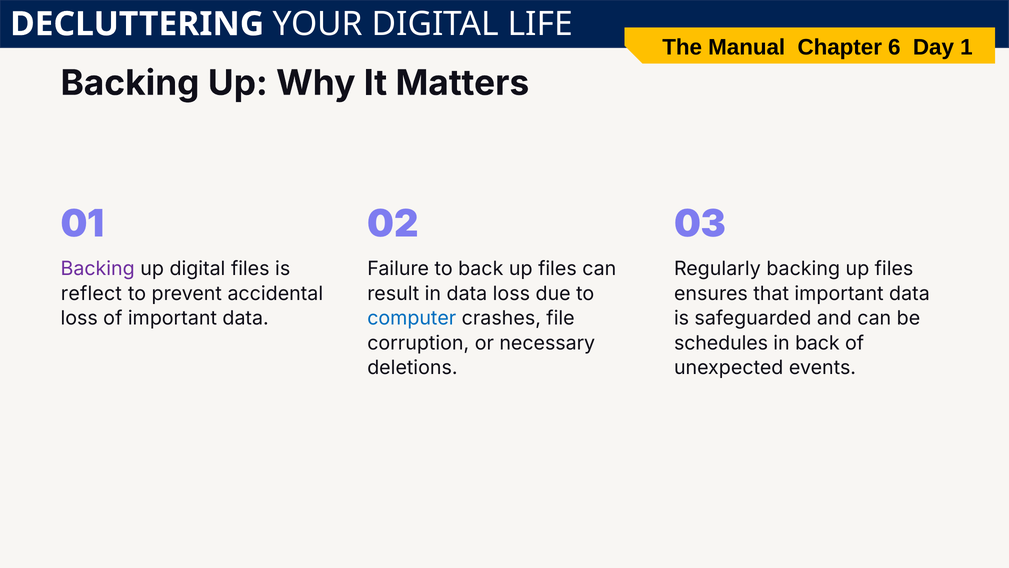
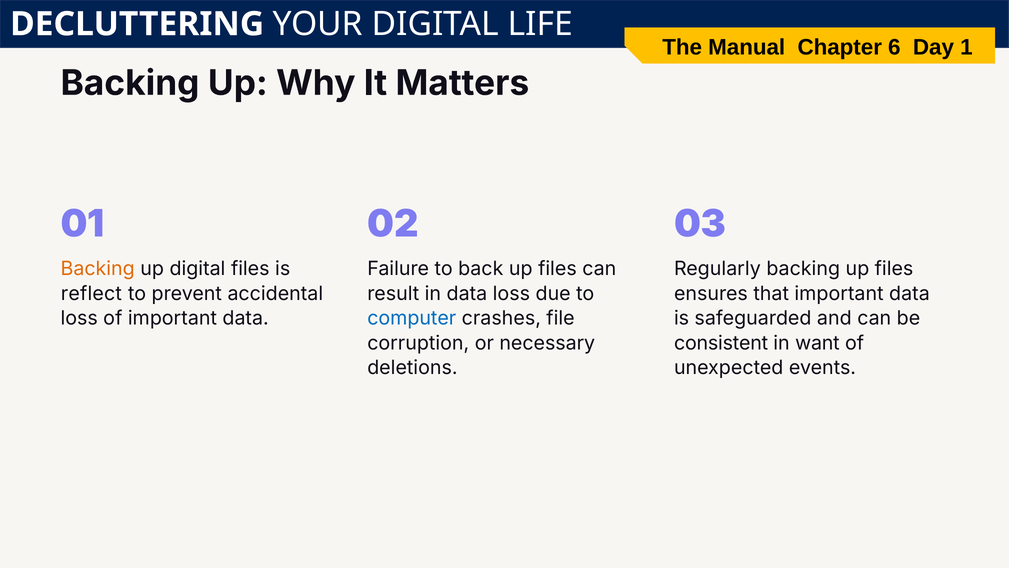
Backing colour: purple -> orange (98, 269)
schedules: schedules -> consistent (721, 343)
in back: back -> want (817, 343)
